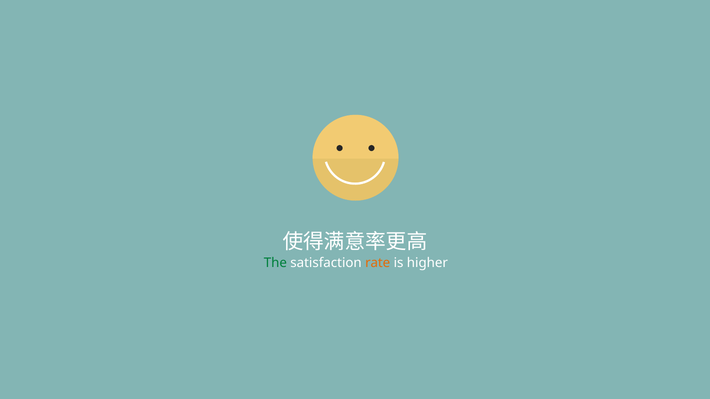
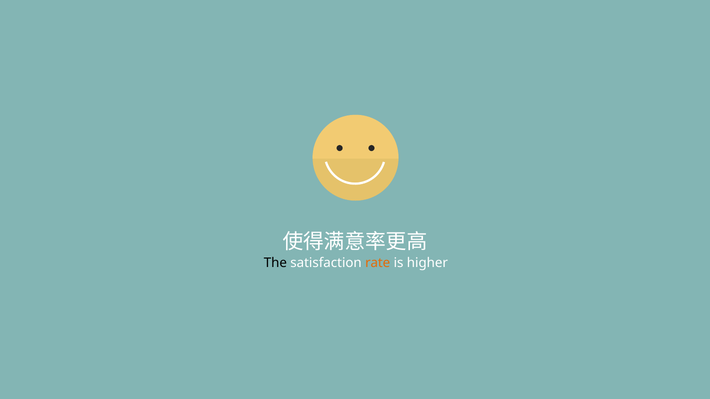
The colour: green -> black (275, 263)
